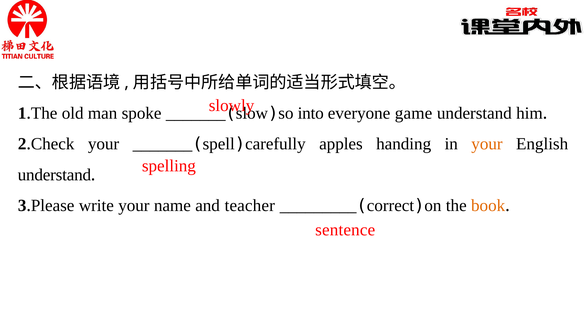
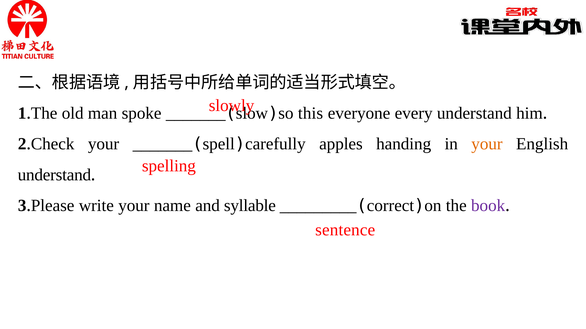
into: into -> this (311, 113)
game: game -> every (414, 113)
teacher: teacher -> syllable (250, 206)
book colour: orange -> purple (488, 206)
